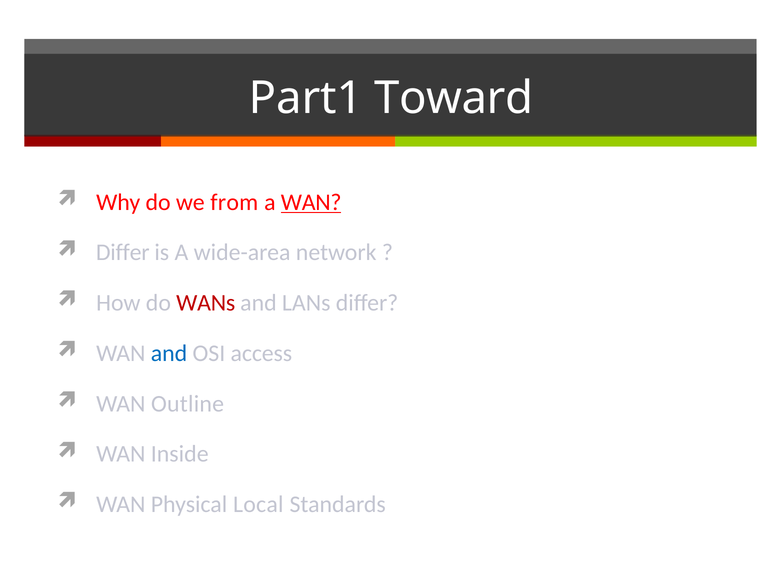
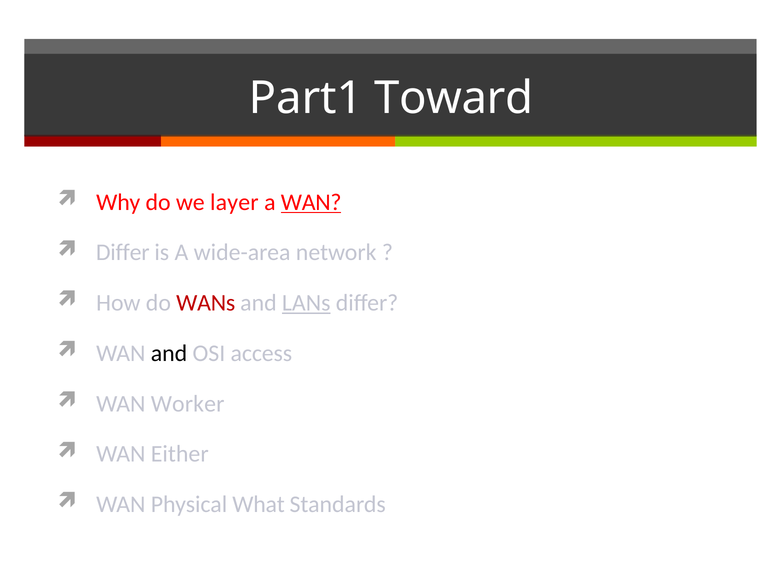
from: from -> layer (234, 202)
LANs underline: none -> present (306, 303)
and colour: blue -> black (169, 353)
Outline: Outline -> Worker (188, 403)
Inside: Inside -> Either (180, 454)
Local: Local -> What (259, 504)
